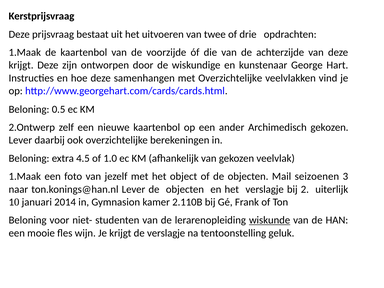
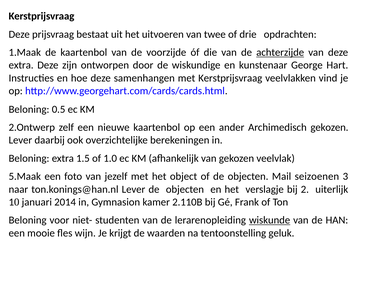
achterzijde underline: none -> present (280, 52)
krijgt: krijgt -> extra (21, 65)
met Overzichtelijke: Overzichtelijke -> Kerstprijsvraag (230, 78)
4.5: 4.5 -> 1.5 (83, 158)
1.Maak: 1.Maak -> 5.Maak (25, 176)
de verslagje: verslagje -> waarden (166, 233)
